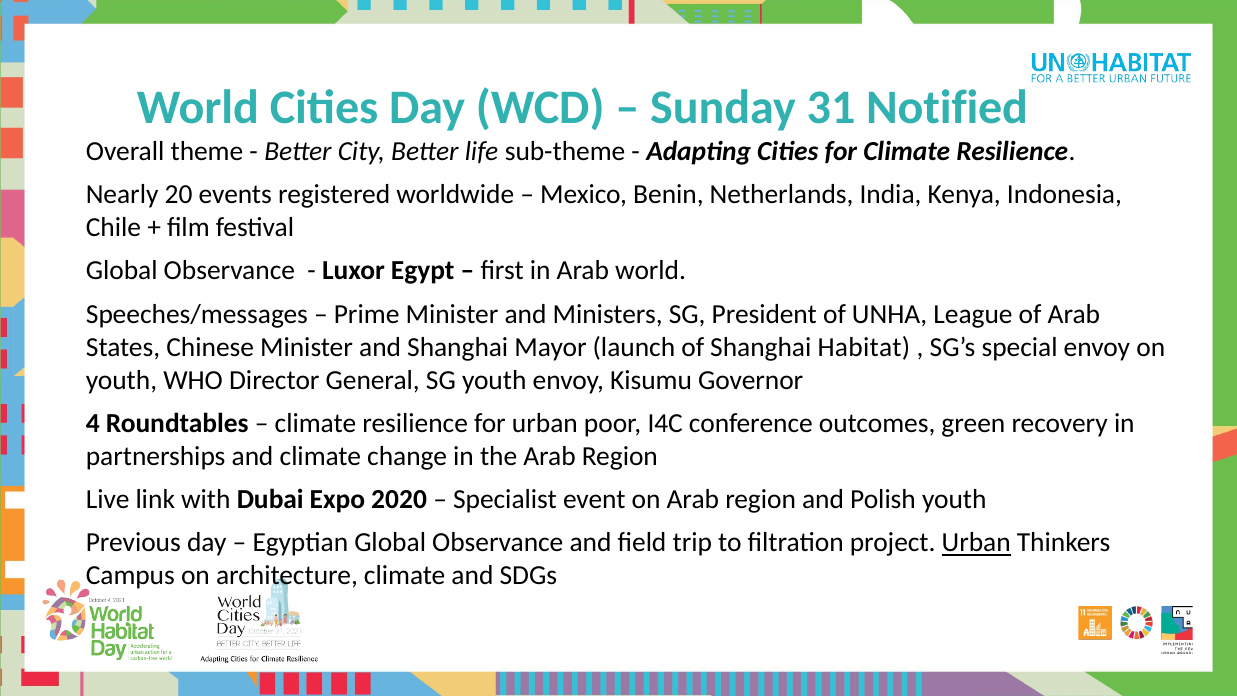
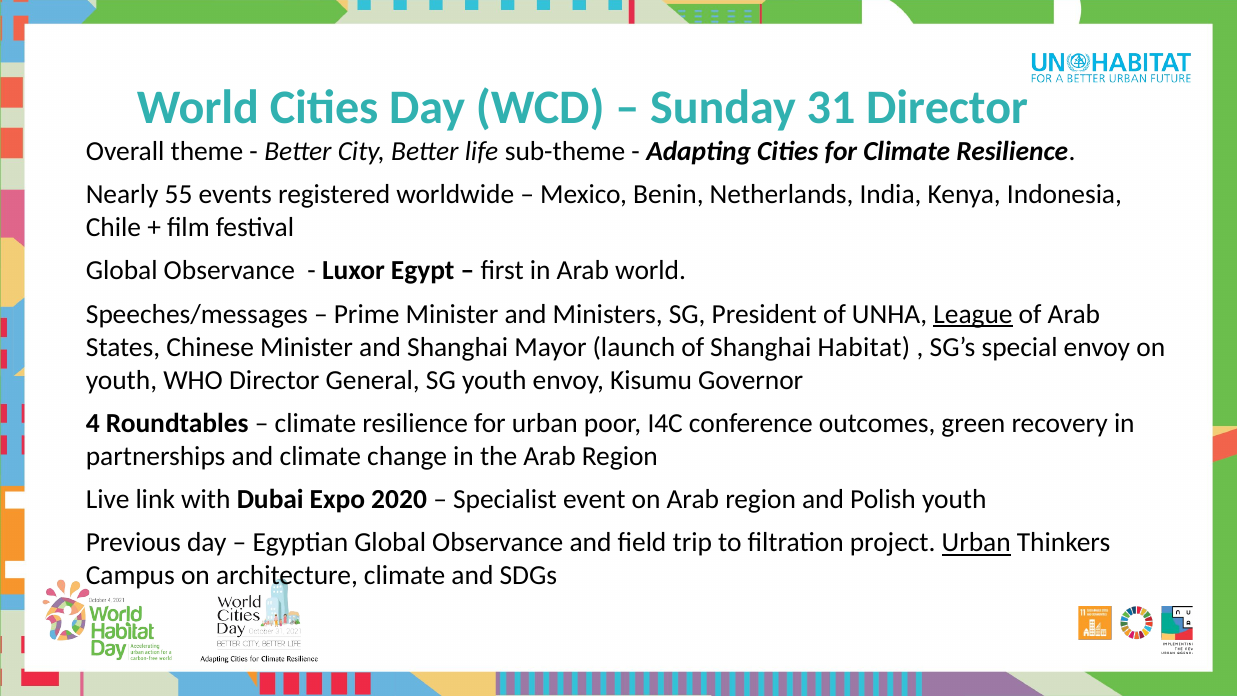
31 Notified: Notified -> Director (947, 108)
20: 20 -> 55 (179, 194)
League underline: none -> present (973, 314)
